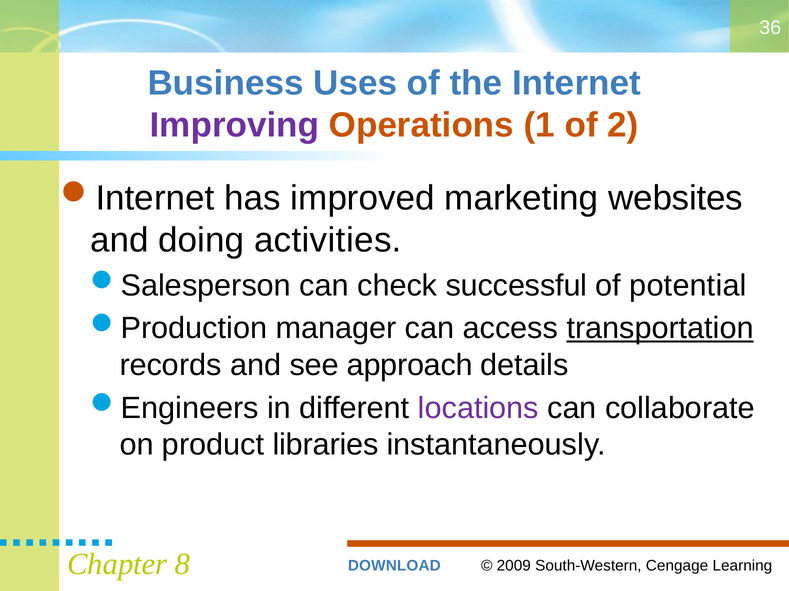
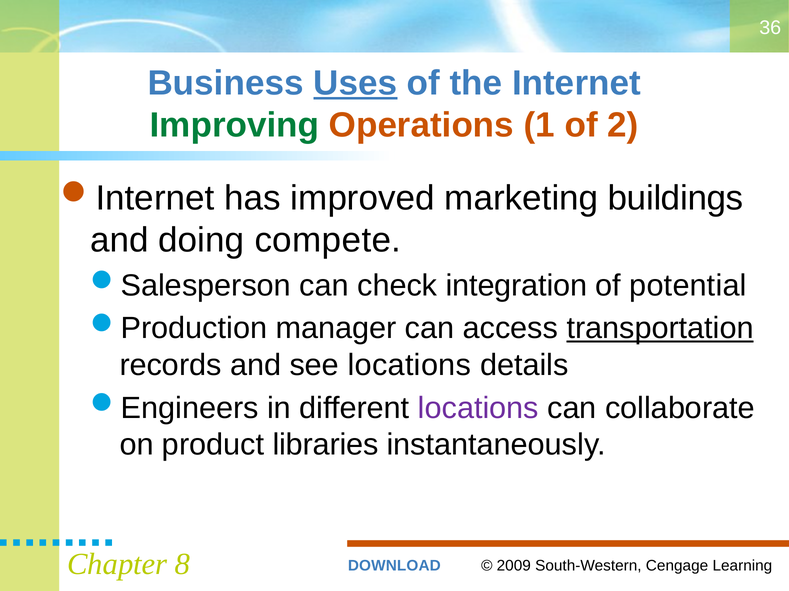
Uses underline: none -> present (355, 83)
Improving colour: purple -> green (234, 125)
websites: websites -> buildings (676, 198)
activities: activities -> compete (328, 240)
successful: successful -> integration (516, 286)
see approach: approach -> locations (409, 366)
